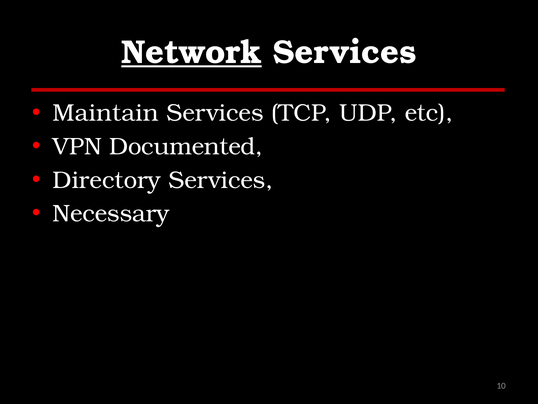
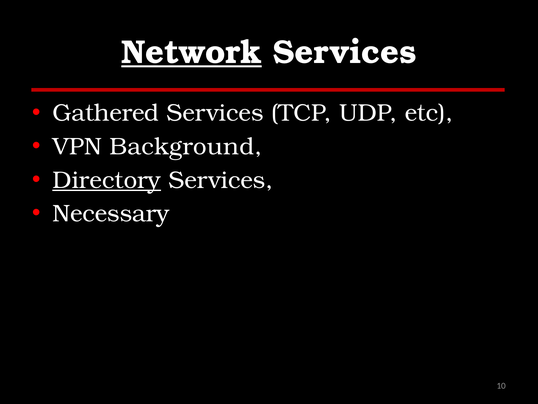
Maintain: Maintain -> Gathered (106, 113)
Documented: Documented -> Background (186, 146)
Directory underline: none -> present (107, 180)
